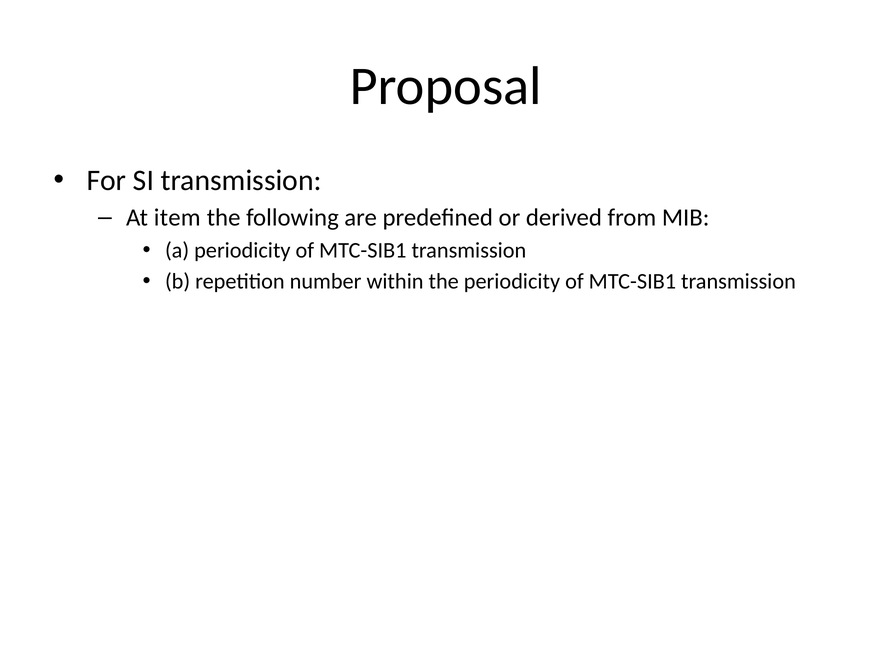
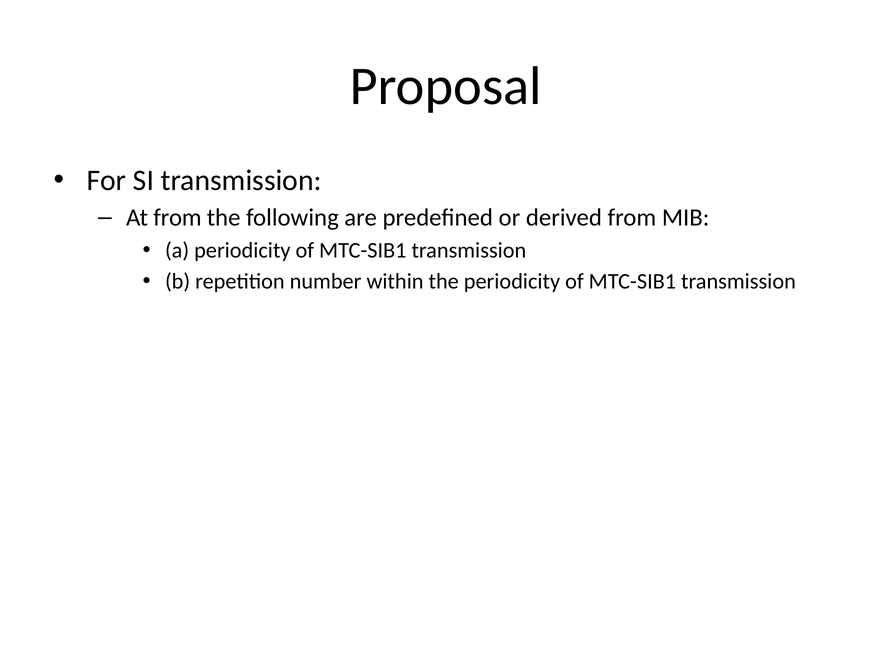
At item: item -> from (177, 218)
